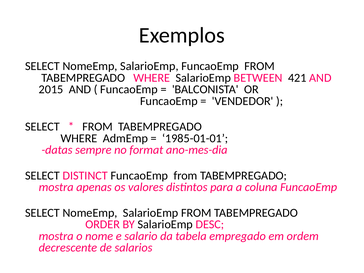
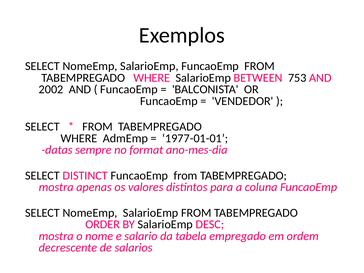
421: 421 -> 753 (297, 78)
2015: 2015 -> 2002 (51, 89)
1985-01-01: 1985-01-01 -> 1977-01-01 (195, 138)
